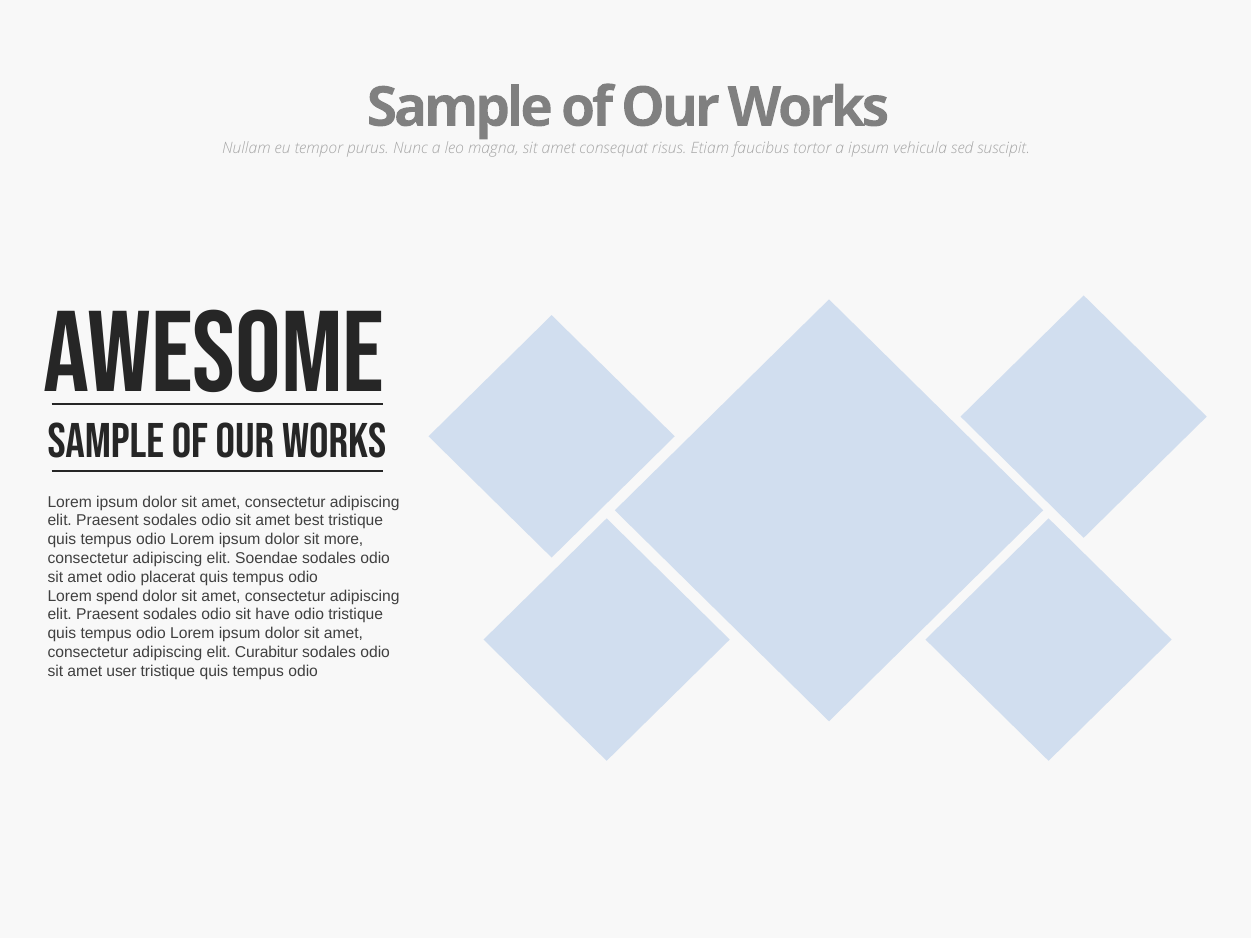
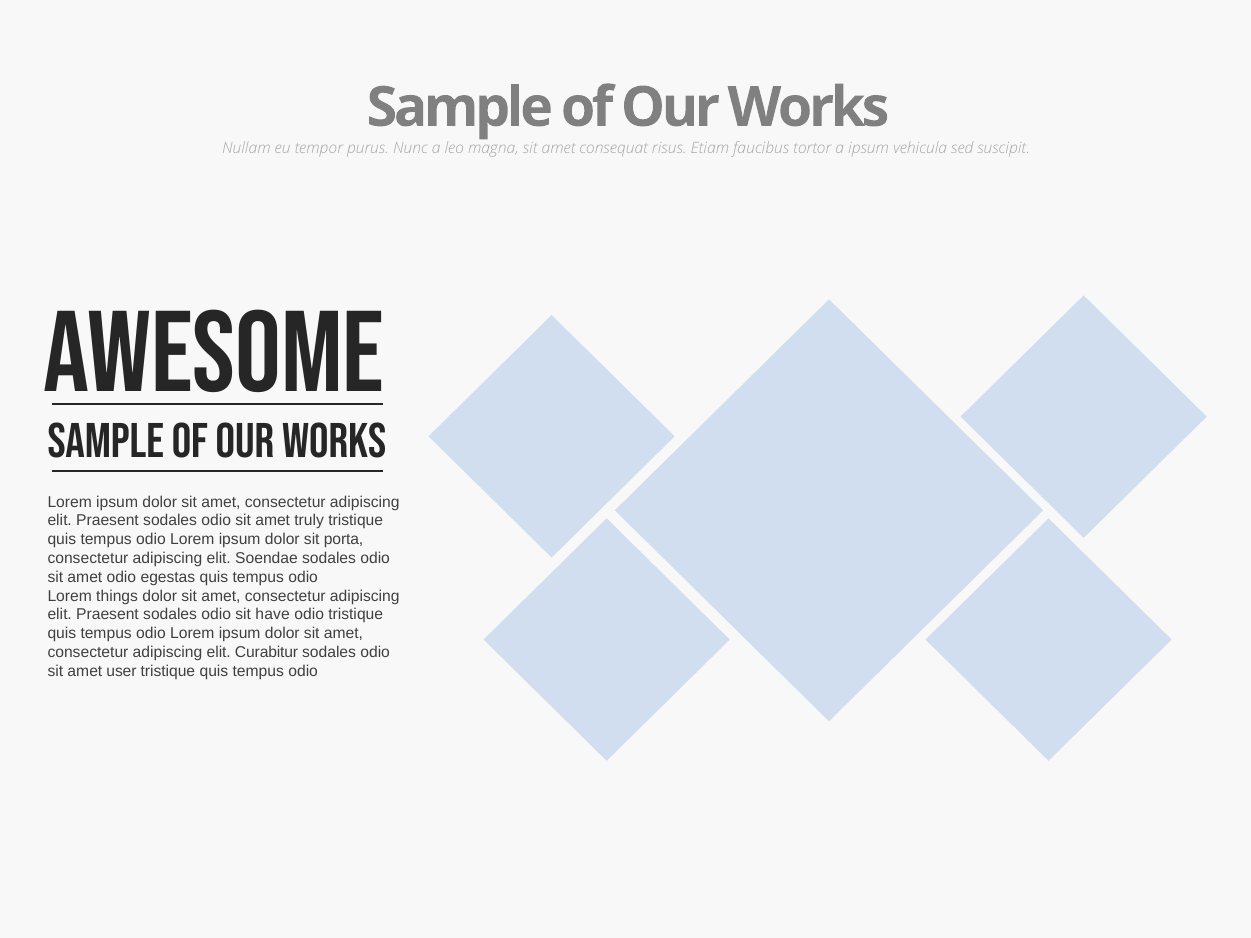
best: best -> truly (309, 521)
more: more -> porta (344, 540)
placerat: placerat -> egestas (168, 577)
spend: spend -> things (117, 596)
